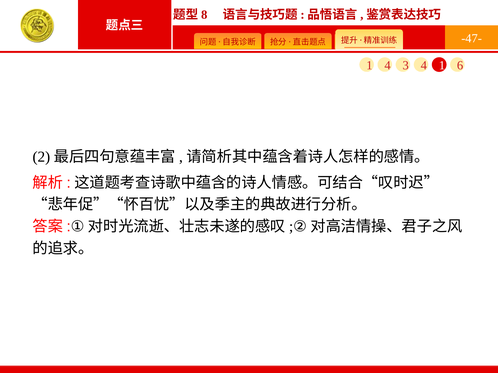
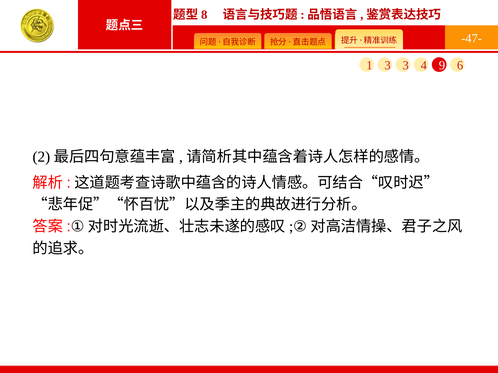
1 4: 4 -> 3 (388, 66)
4 1: 1 -> 9 (442, 66)
